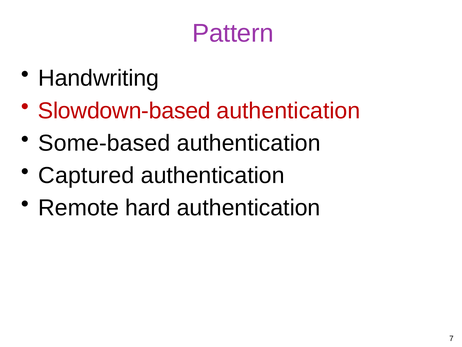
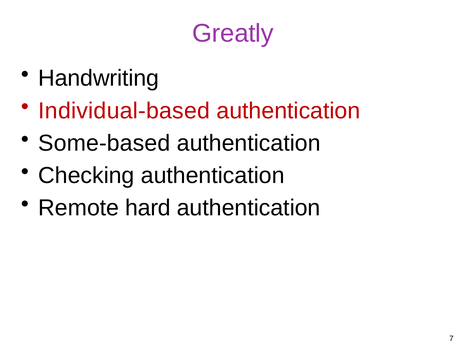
Pattern: Pattern -> Greatly (233, 33)
Slowdown-based: Slowdown-based -> Individual-based (124, 111)
Captured: Captured -> Checking (86, 175)
